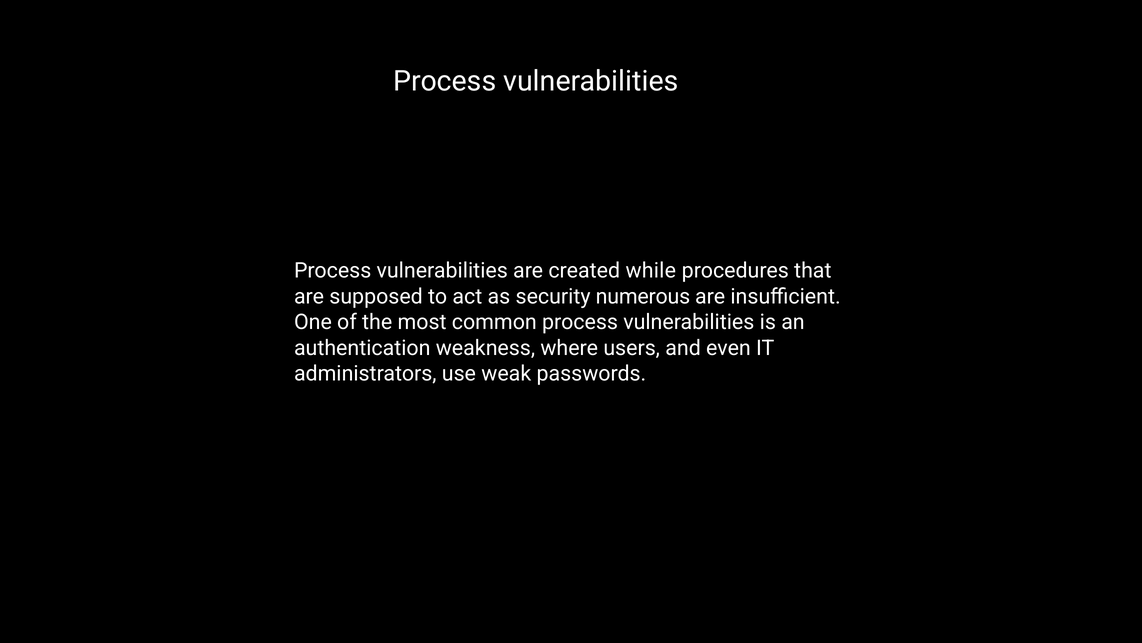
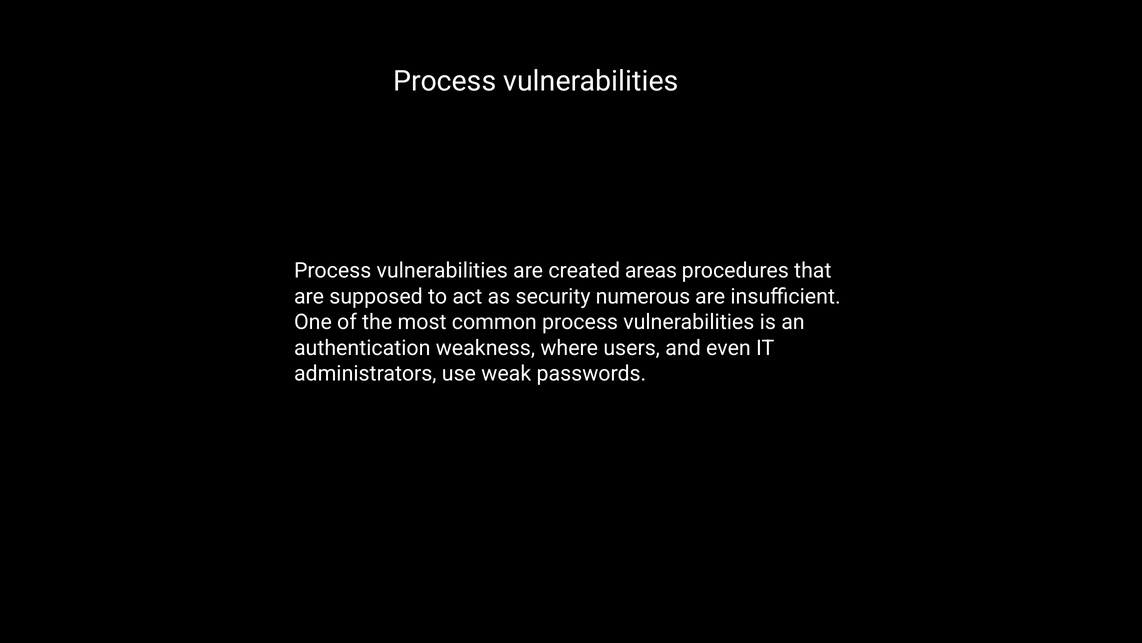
while: while -> areas (651, 271)
